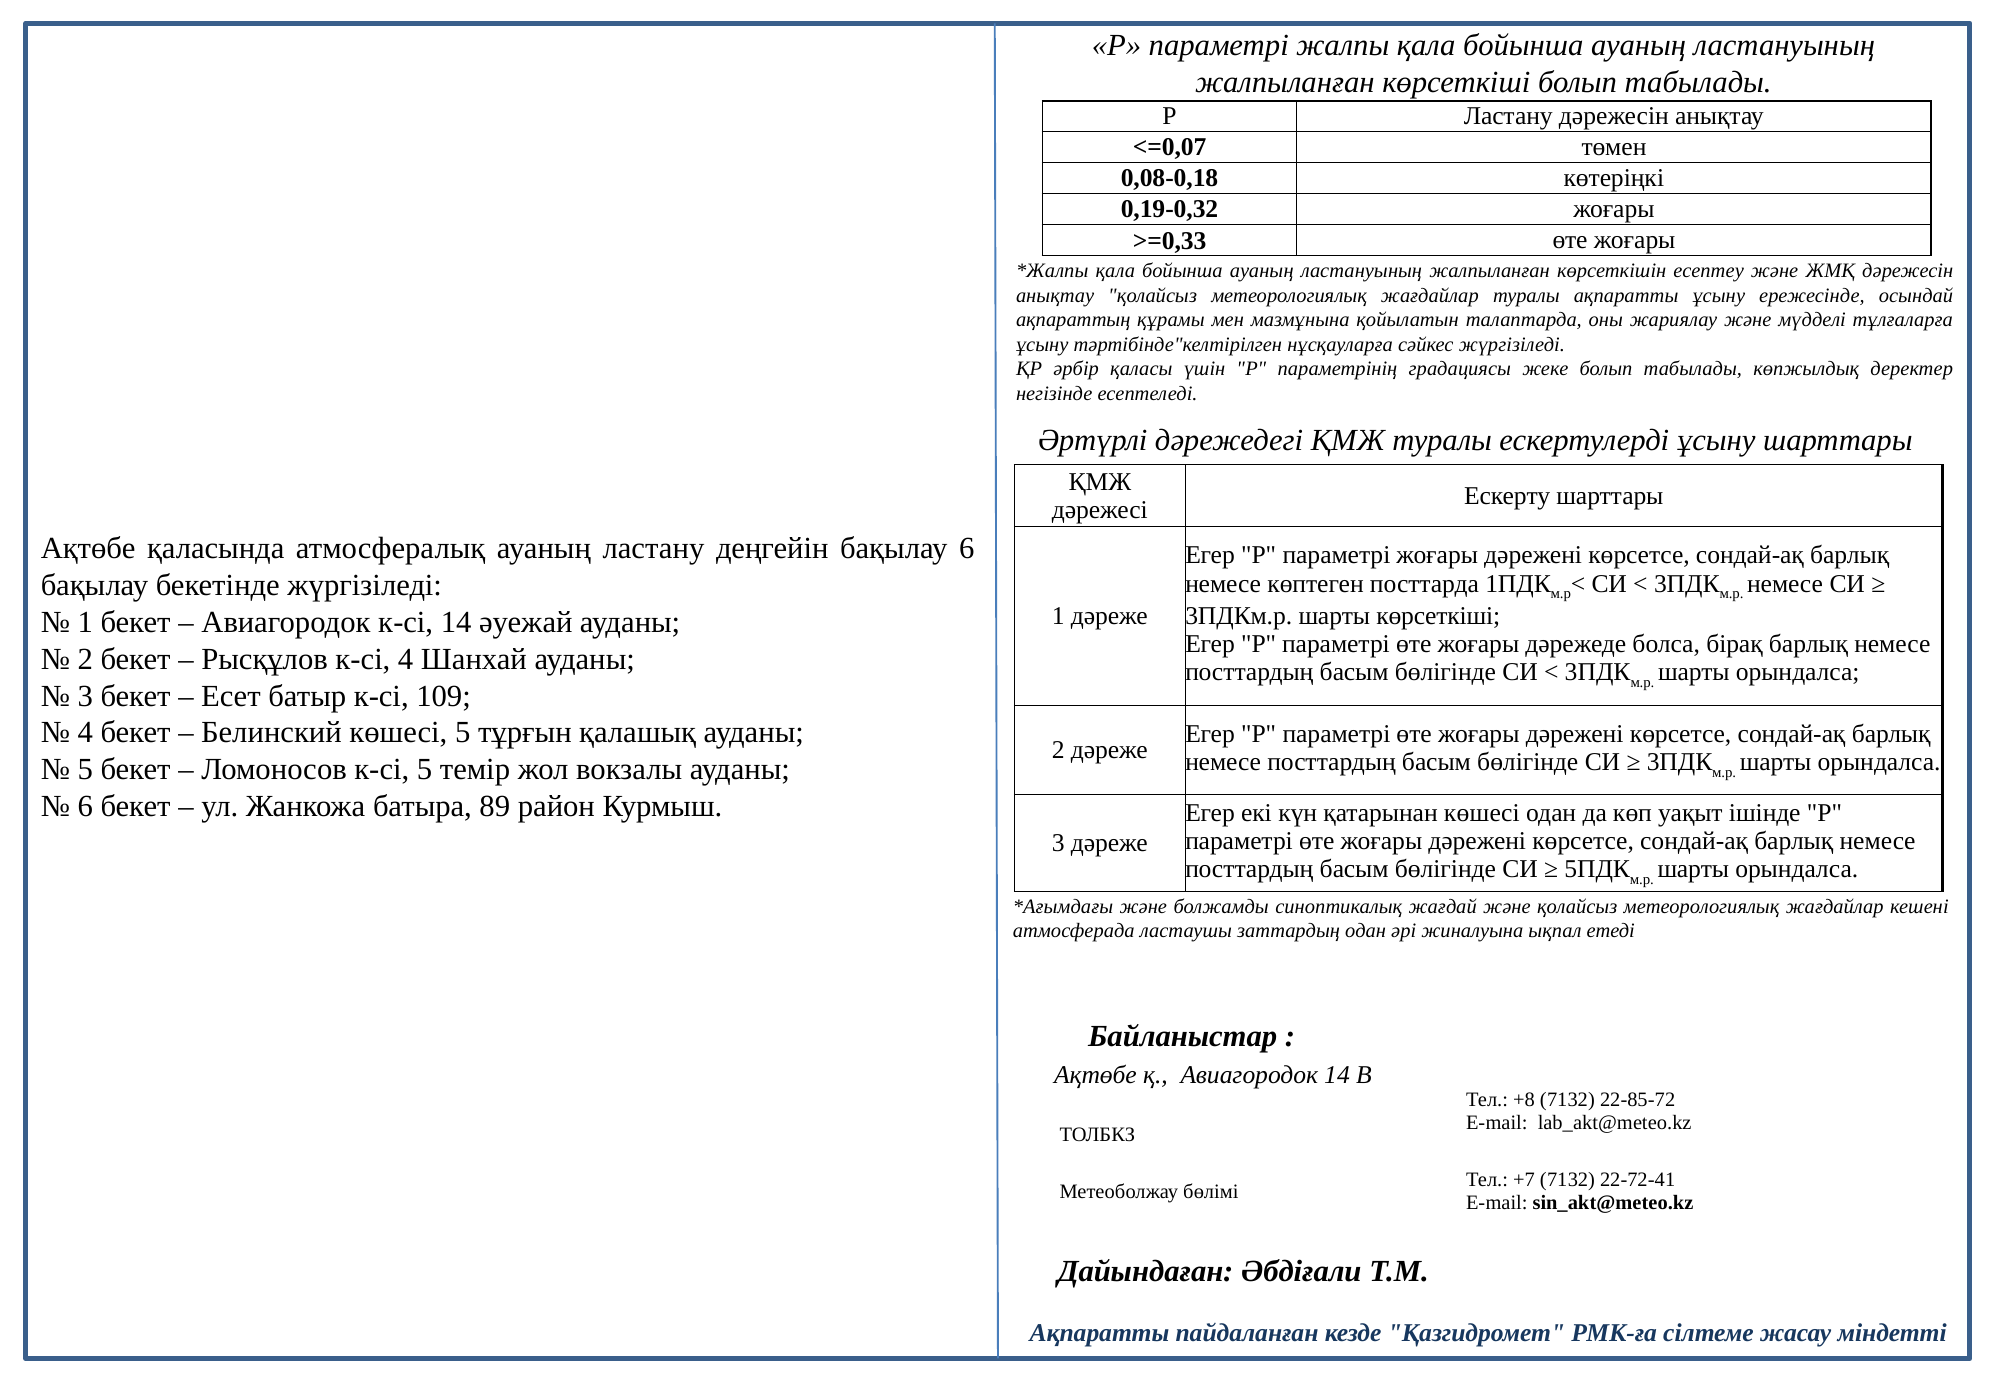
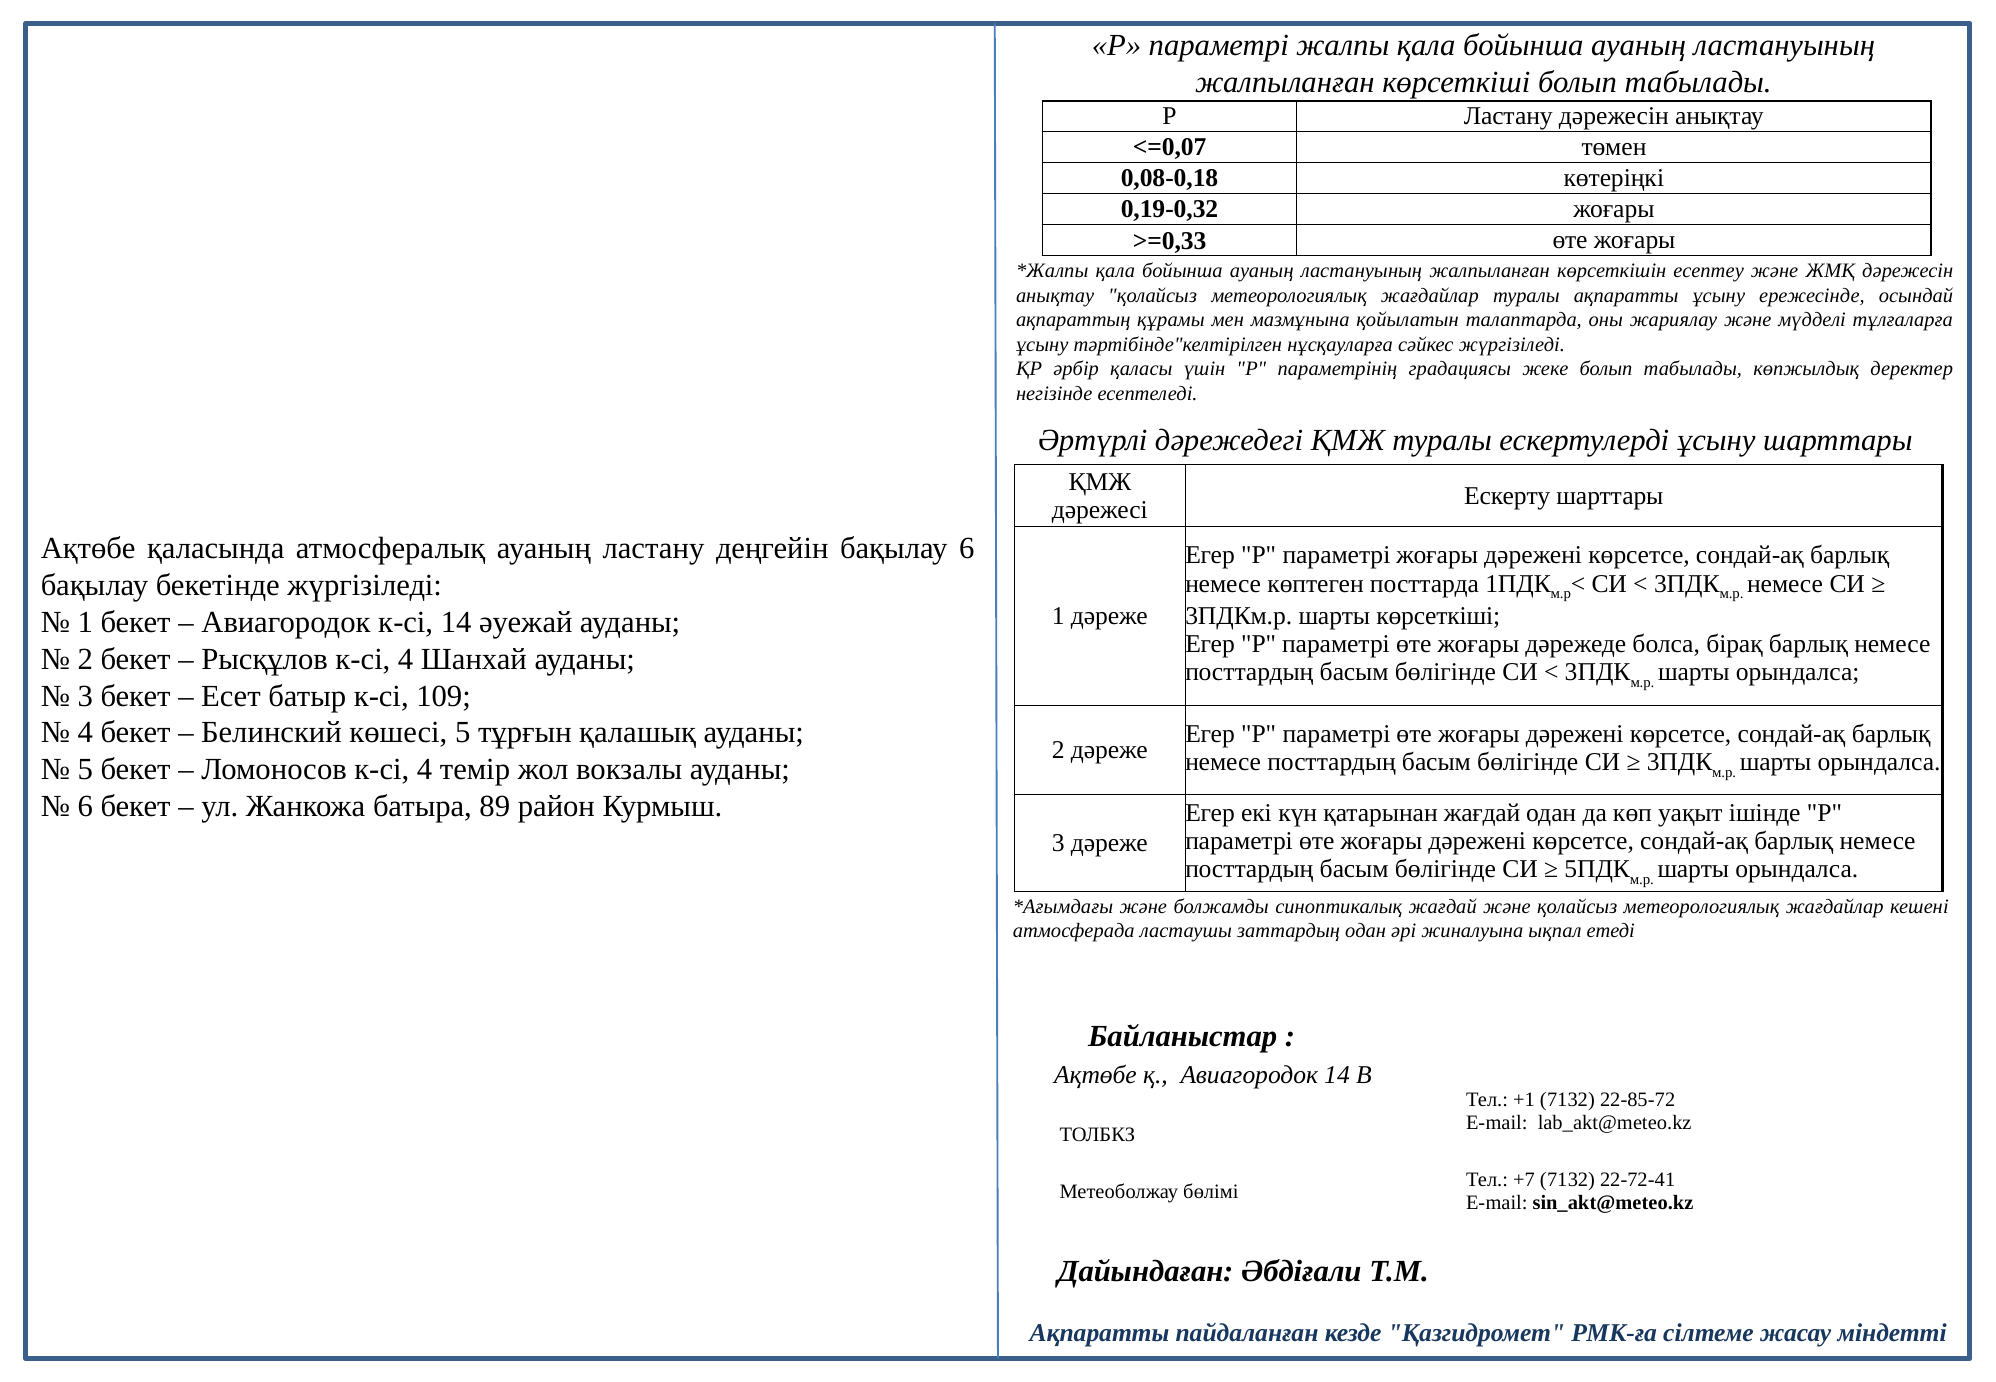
Ломоносов к-сі 5: 5 -> 4 (425, 770)
қатарынан көшесі: көшесі -> жағдай (1482, 813)
+8: +8 -> +1 (1524, 1100)
